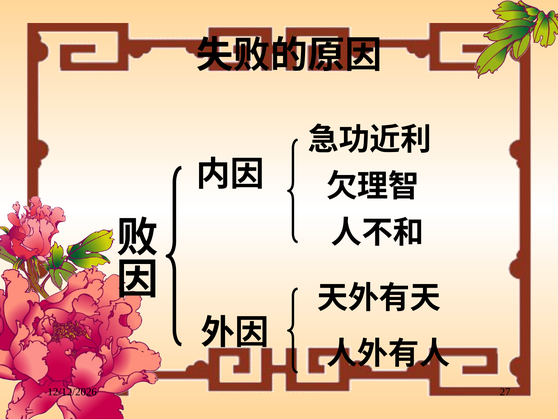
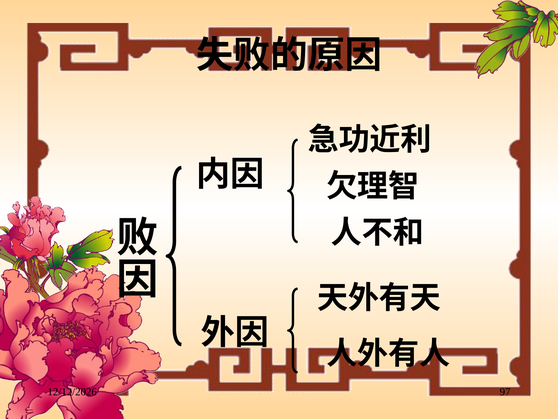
27: 27 -> 97 (505, 391)
